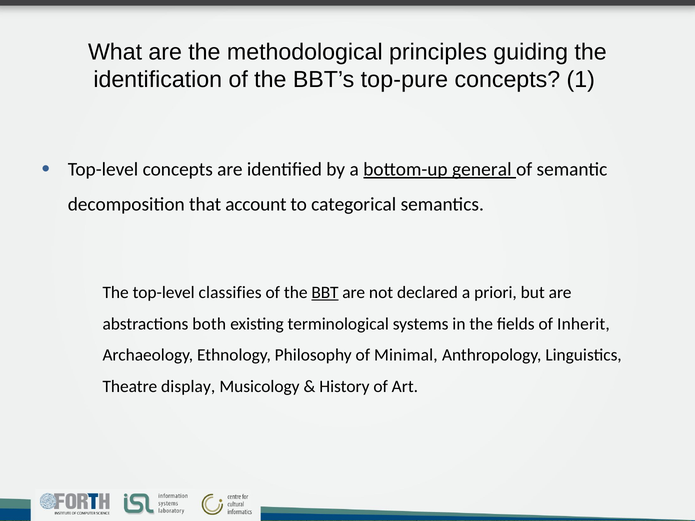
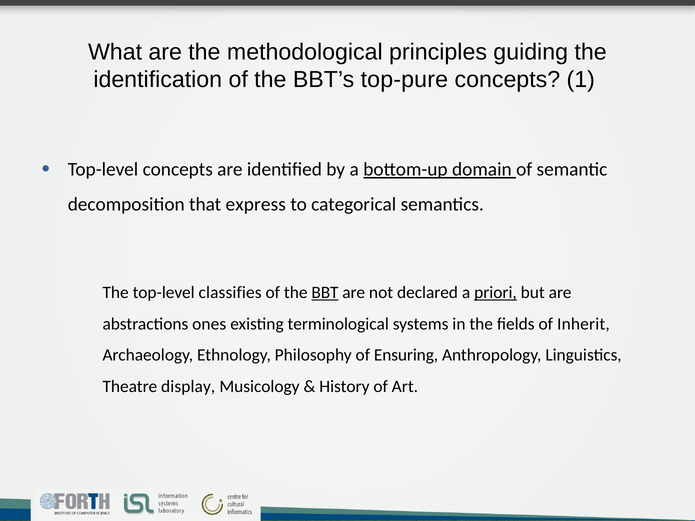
general: general -> domain (482, 170)
account: account -> express (256, 204)
priori underline: none -> present (495, 293)
both: both -> ones (209, 324)
Minimal: Minimal -> Ensuring (406, 355)
